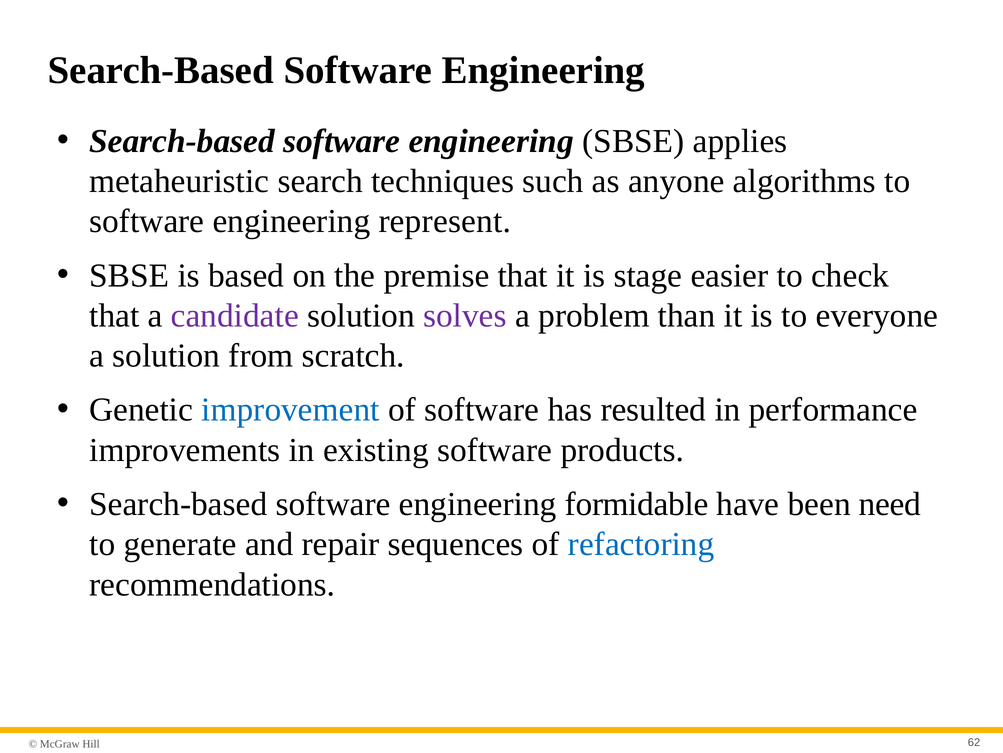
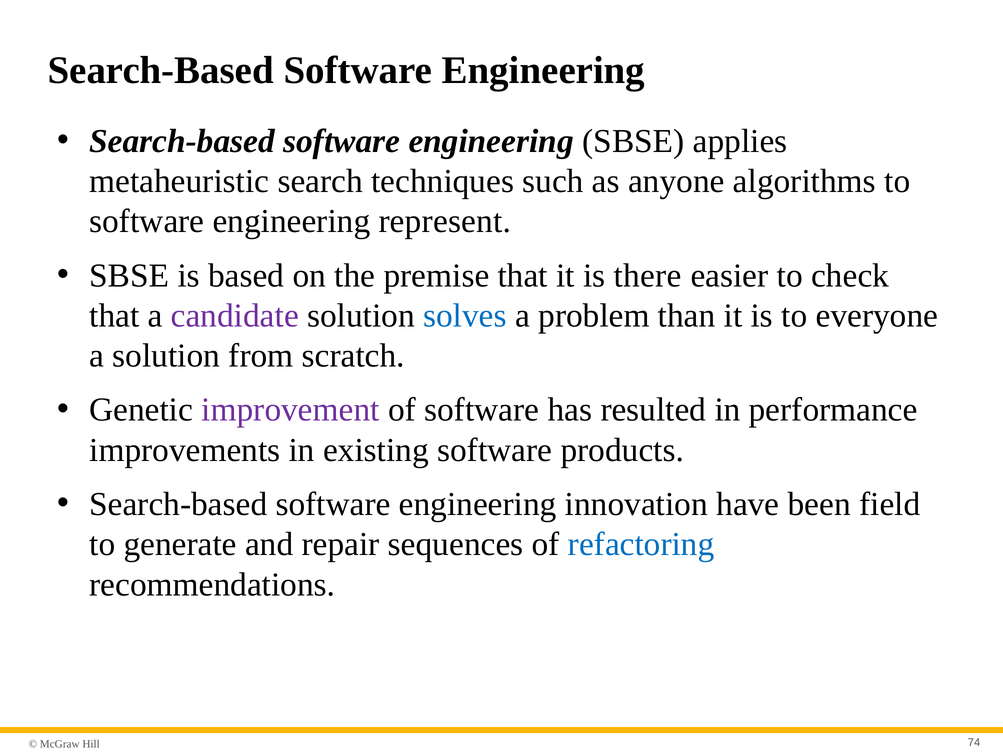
stage: stage -> there (648, 275)
solves colour: purple -> blue (465, 315)
improvement colour: blue -> purple (291, 410)
formidable: formidable -> innovation (636, 504)
need: need -> field (890, 504)
62: 62 -> 74 (974, 742)
